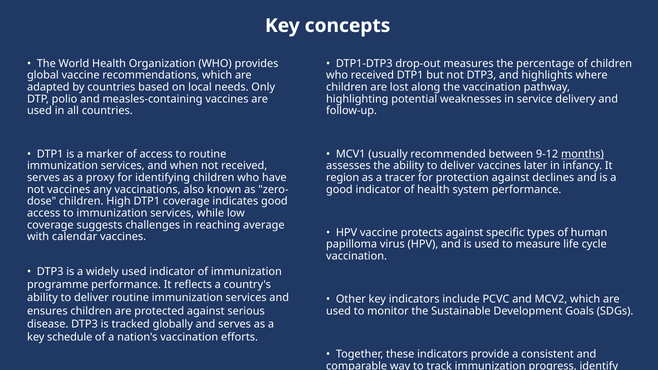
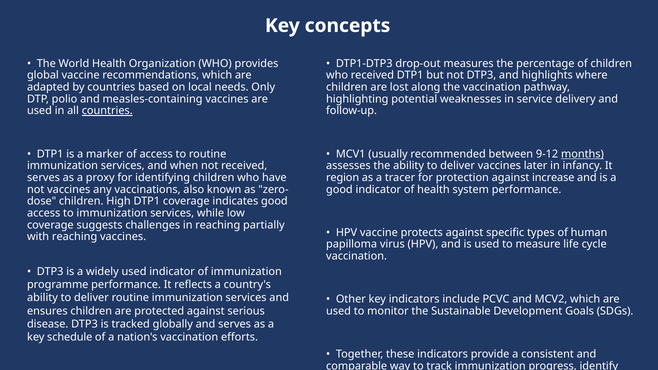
countries underline: none -> present (107, 111)
declines: declines -> increase (553, 178)
average: average -> partially (264, 225)
with calendar: calendar -> reaching (75, 237)
